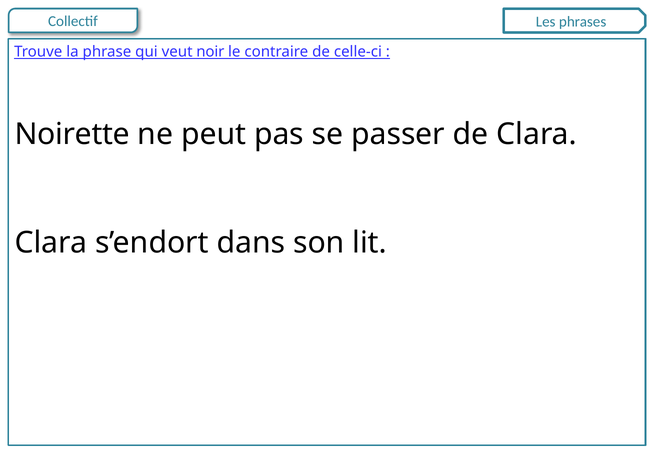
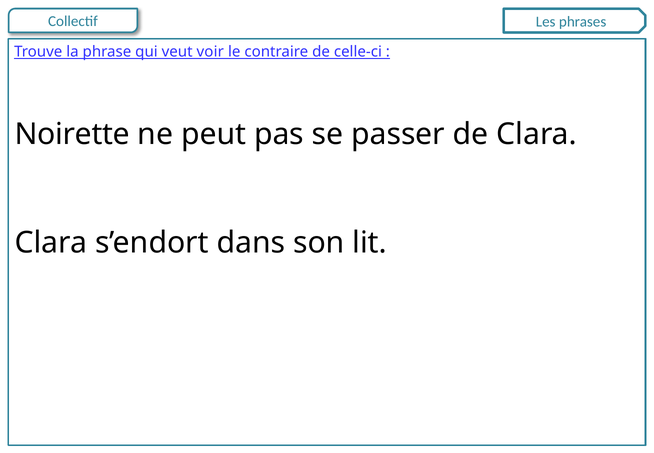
noir: noir -> voir (210, 52)
